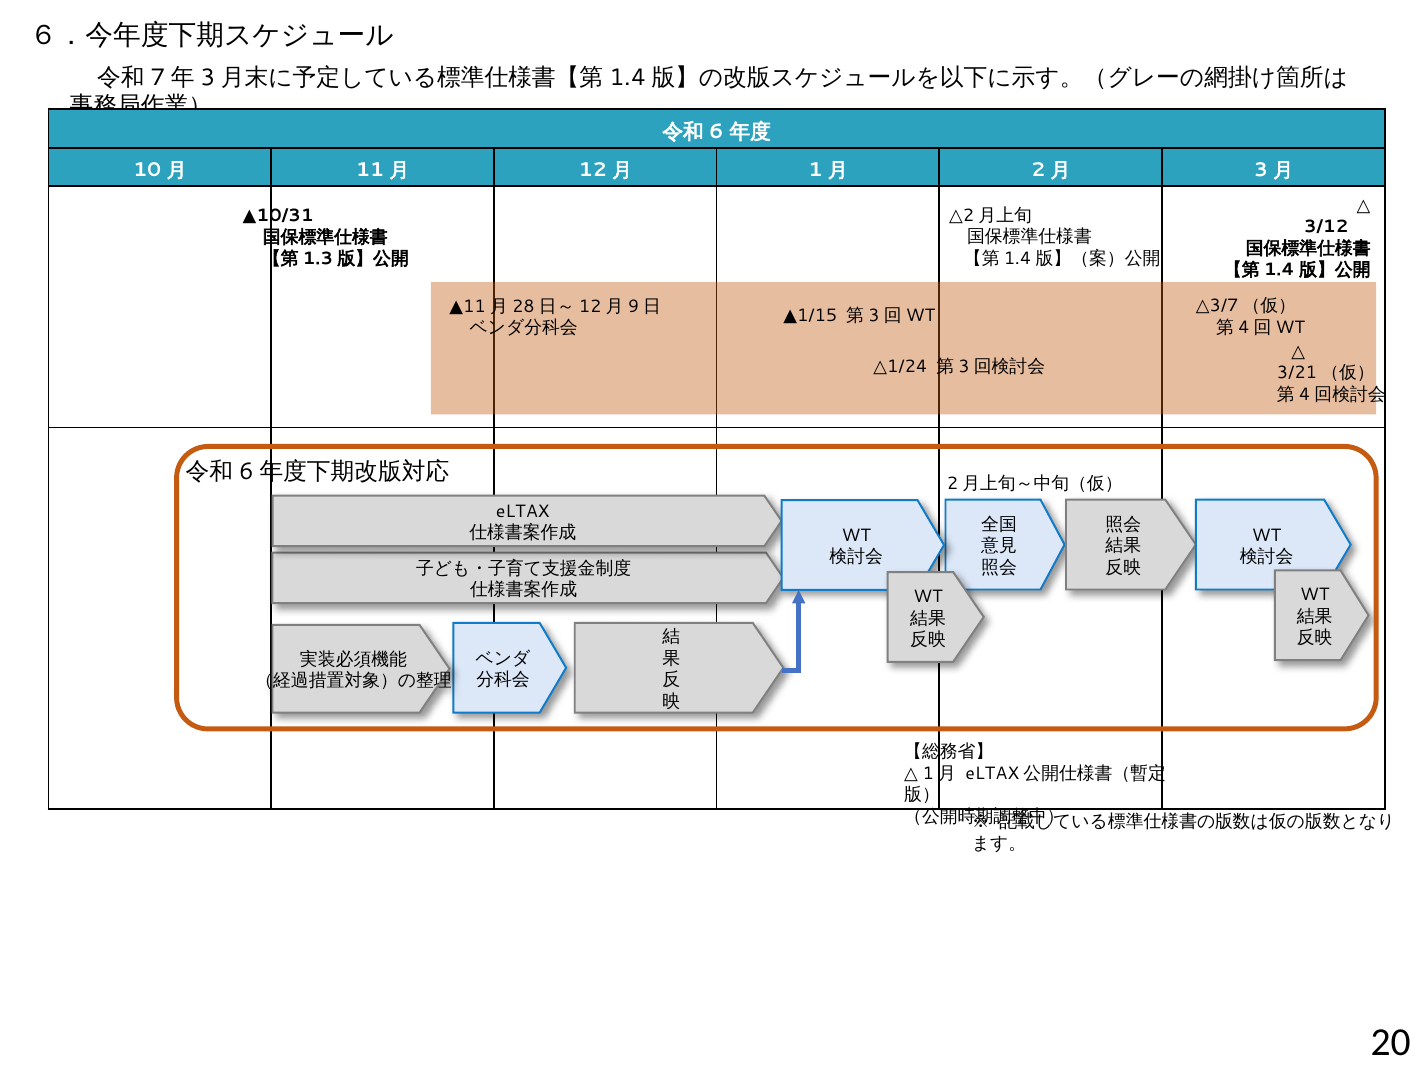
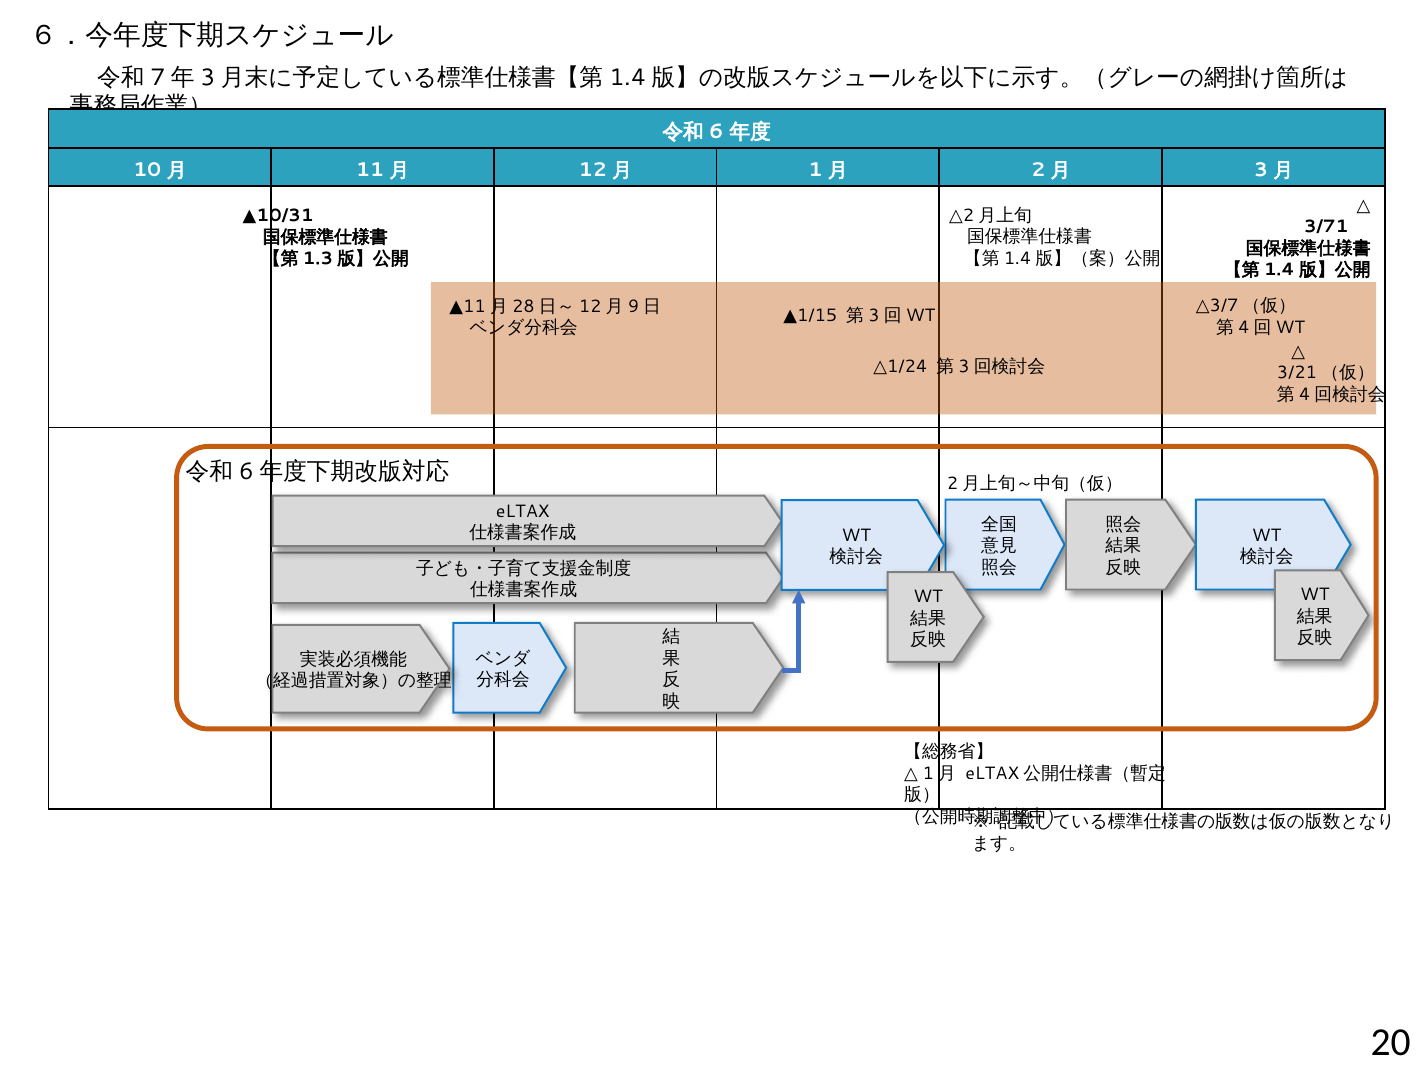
3/12: 3/12 -> 3/71 (1326, 227)
